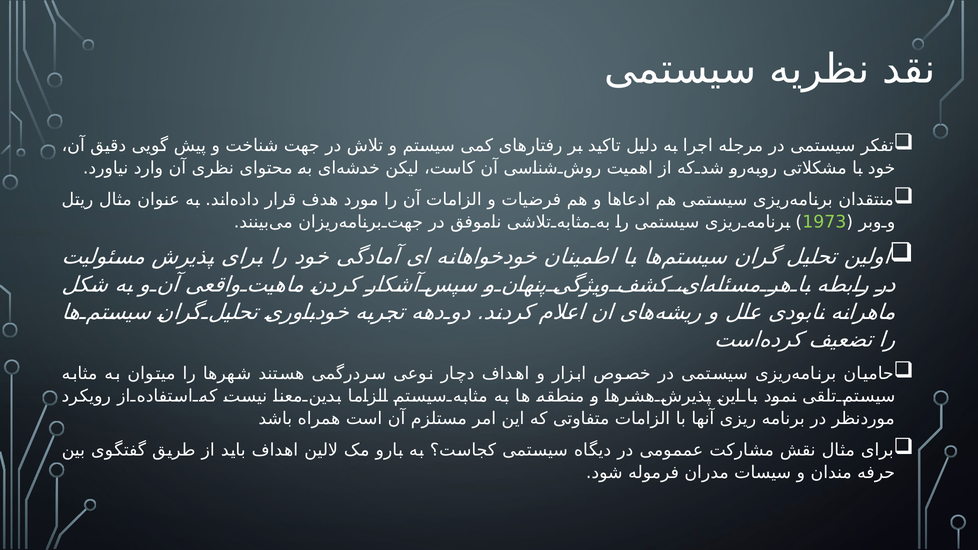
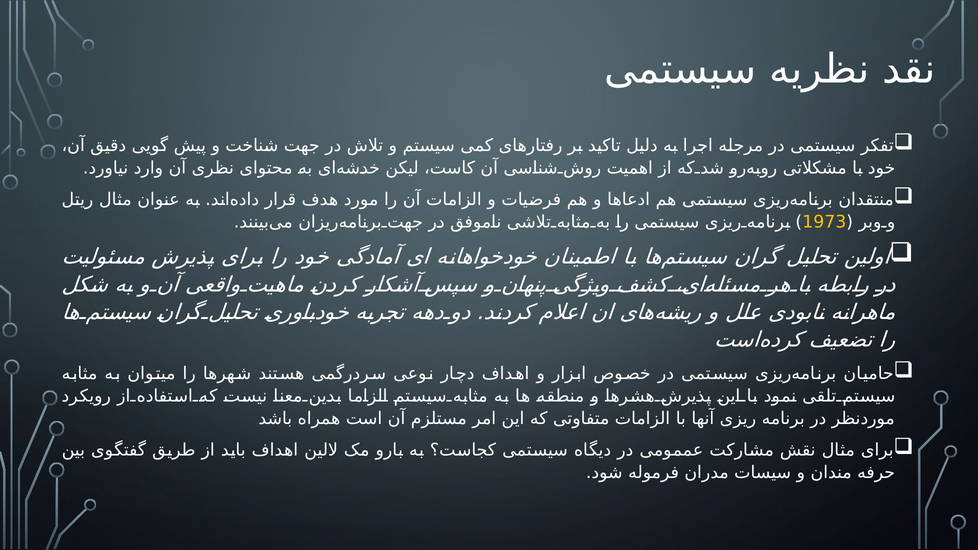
1973 colour: light green -> yellow (824, 222)
